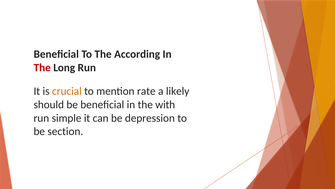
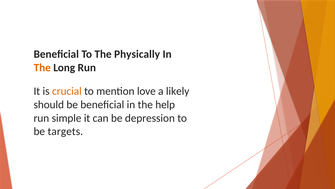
According: According -> Physically (137, 54)
The colour: red -> orange (42, 67)
rate: rate -> love (146, 91)
with: with -> help (165, 104)
section: section -> targets (65, 131)
